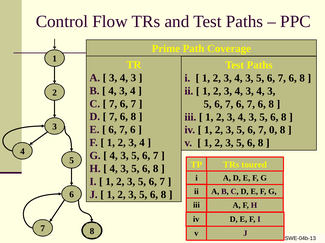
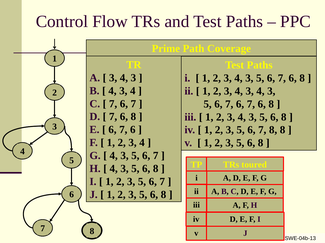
7 0: 0 -> 8 (273, 130)
